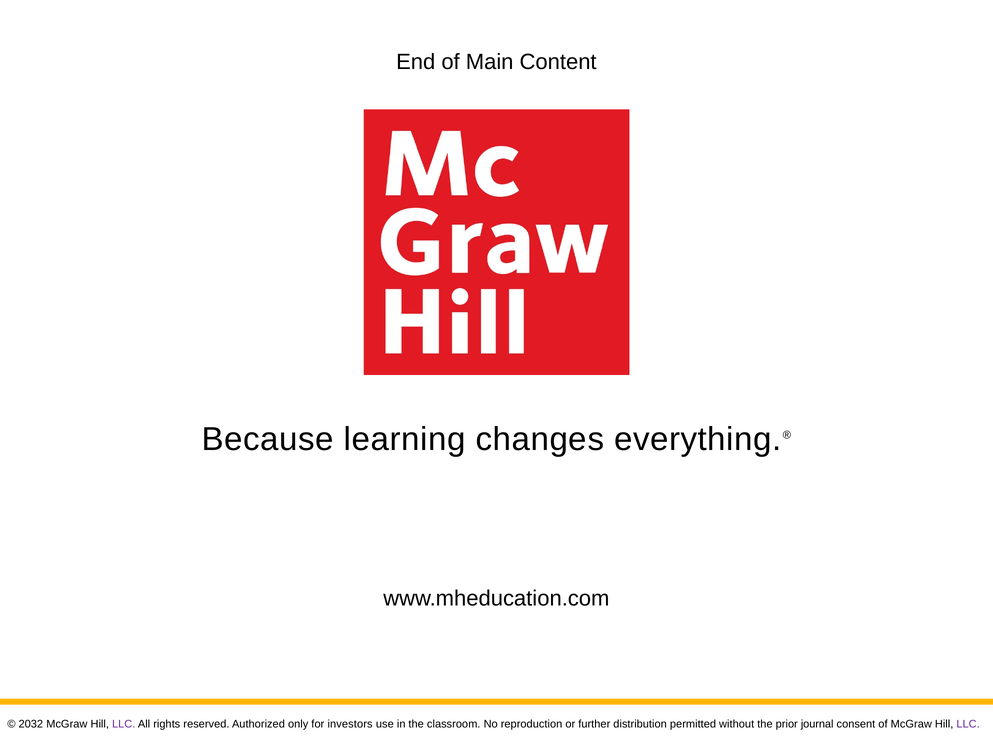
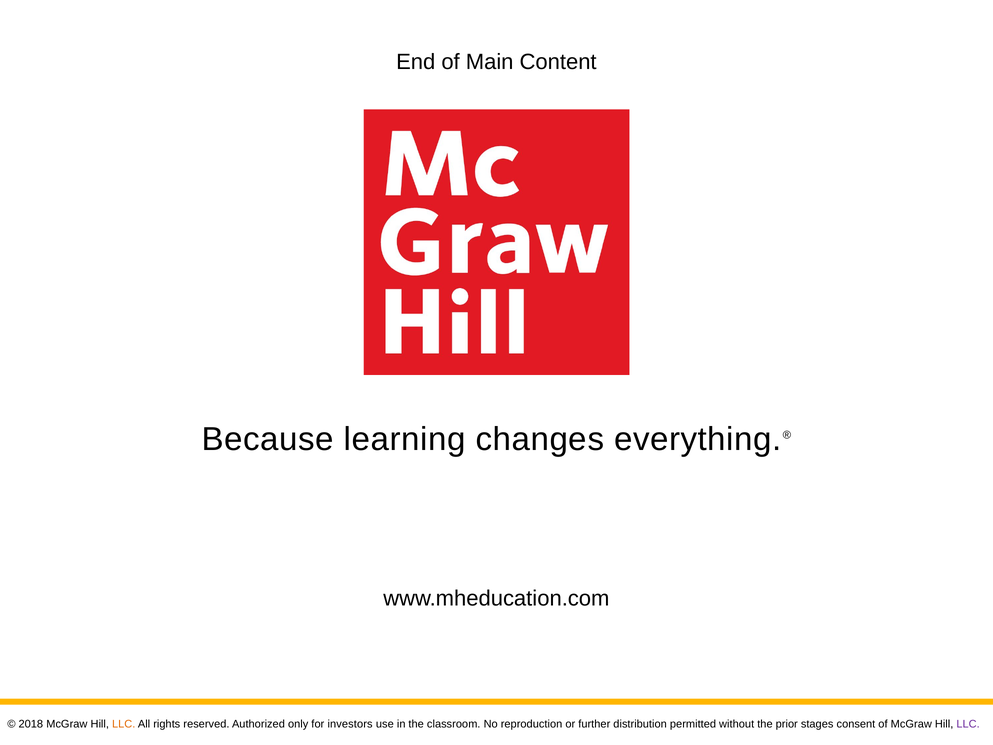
2032: 2032 -> 2018 (31, 724)
LLC colour: purple -> orange (124, 724)
journal: journal -> stages (817, 724)
